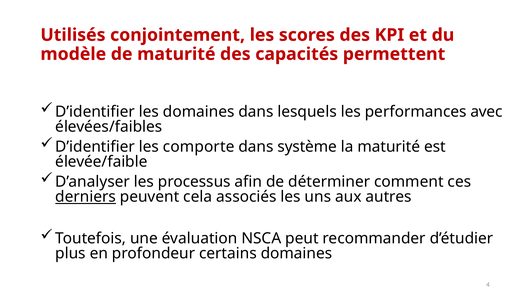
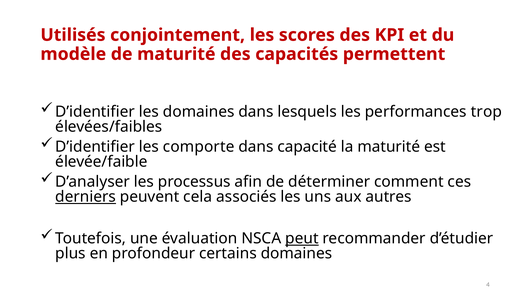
avec: avec -> trop (486, 112)
système: système -> capacité (307, 147)
peut underline: none -> present (302, 239)
